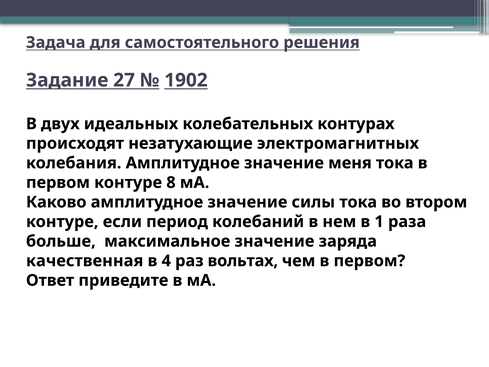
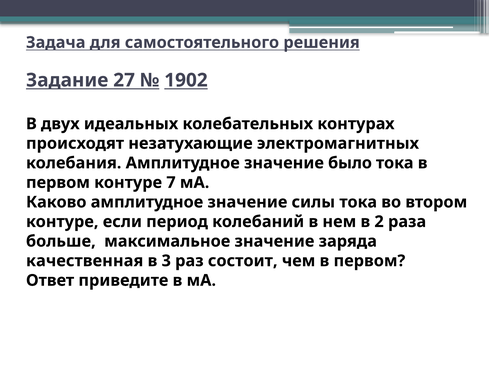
меня: меня -> было (350, 163)
8: 8 -> 7 (171, 182)
1: 1 -> 2 (379, 222)
4: 4 -> 3 (166, 261)
вольтах: вольтах -> состоит (243, 261)
